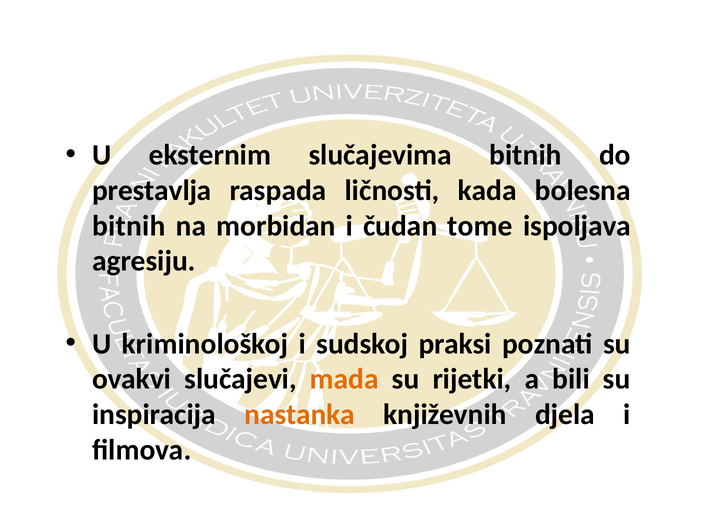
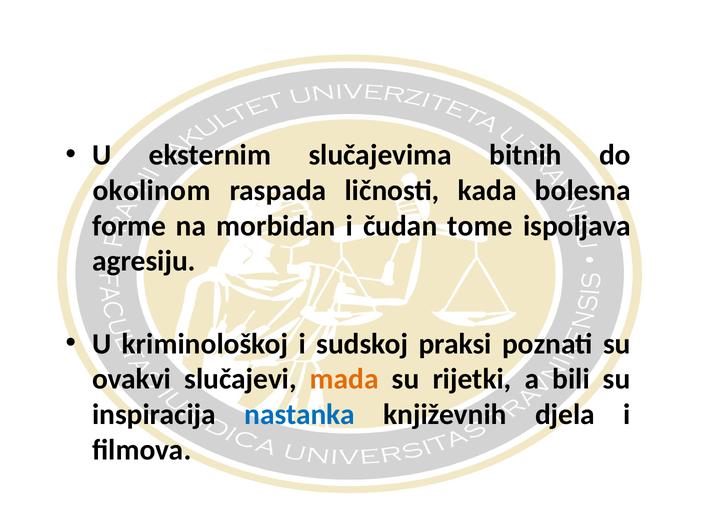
prestavlja: prestavlja -> okolinom (152, 190)
bitnih: bitnih -> forme (129, 226)
nastanka colour: orange -> blue (300, 415)
